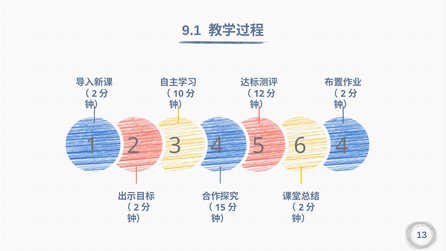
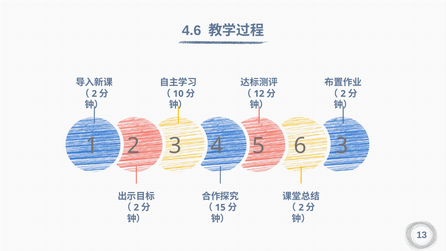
9.1: 9.1 -> 4.6 (192, 31)
6 4: 4 -> 3 (342, 146)
